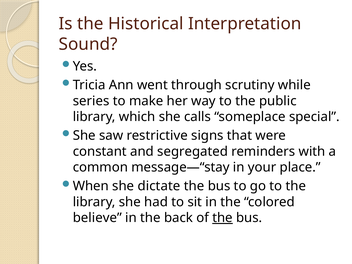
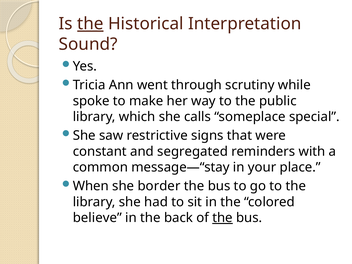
the underline: none -> present (90, 24)
series: series -> spoke (91, 101)
dictate: dictate -> border (159, 186)
